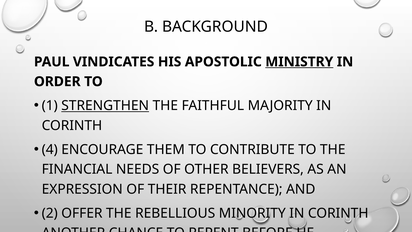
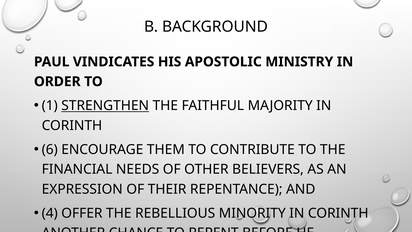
MINISTRY underline: present -> none (299, 62)
4: 4 -> 6 (50, 149)
2: 2 -> 4 (50, 213)
